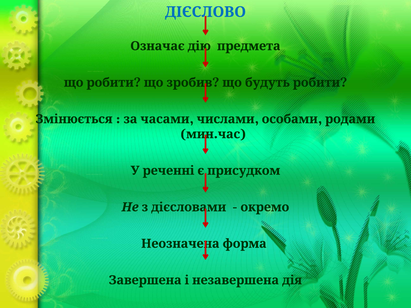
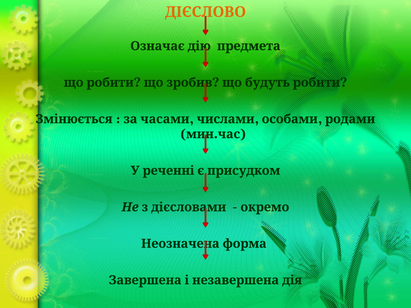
ДІЄСЛОВО colour: blue -> orange (205, 12)
